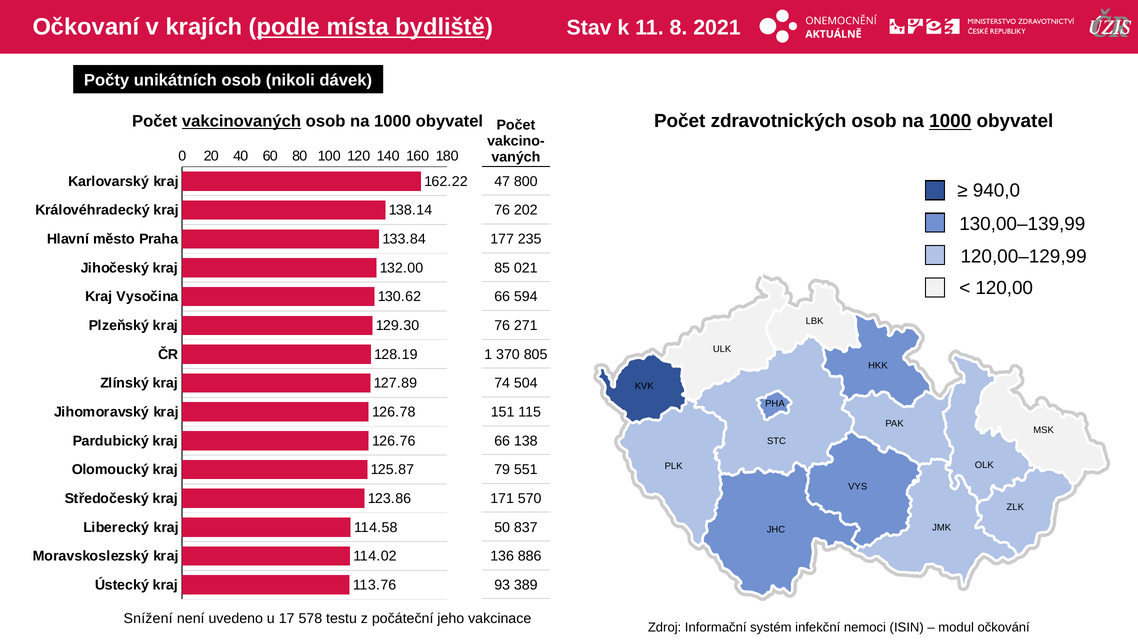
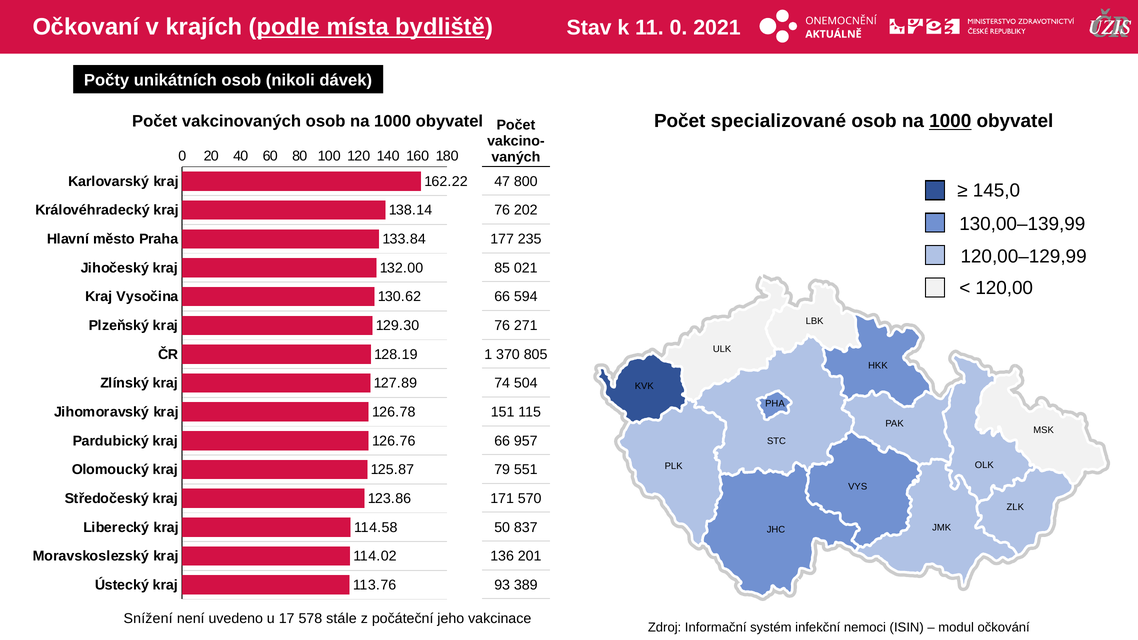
11 8: 8 -> 0 (678, 28)
zdravotnických: zdravotnických -> specializované (778, 121)
vakcinovaných underline: present -> none (241, 121)
940,0: 940,0 -> 145,0 (996, 190)
138: 138 -> 957 (526, 441)
886: 886 -> 201 (530, 556)
testu: testu -> stále (341, 619)
